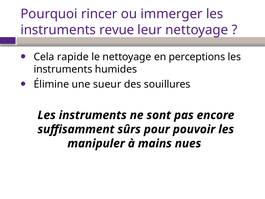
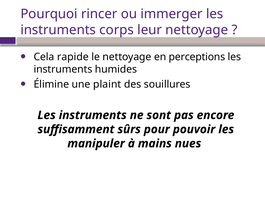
revue: revue -> corps (117, 30)
sueur: sueur -> plaint (107, 84)
